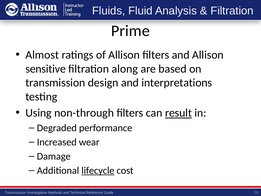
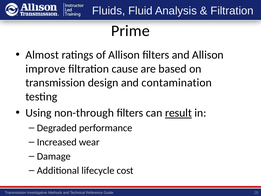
sensitive: sensitive -> improve (46, 69)
along: along -> cause (125, 69)
interpretations: interpretations -> contamination (177, 83)
lifecycle underline: present -> none (98, 170)
